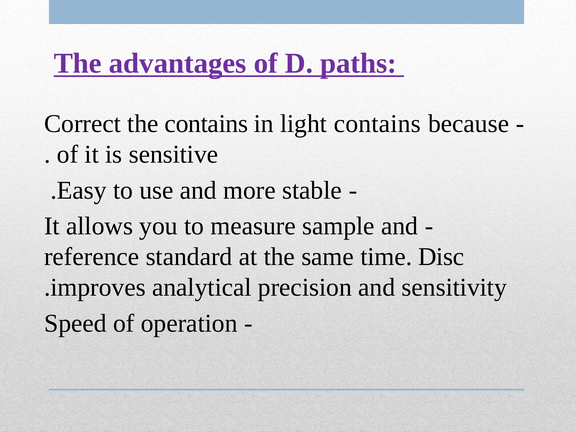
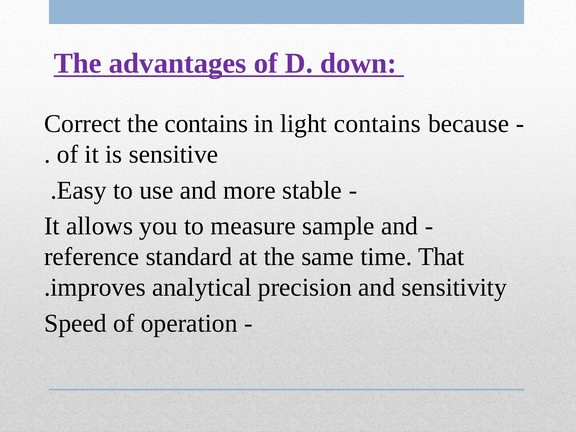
paths: paths -> down (358, 63)
Disc: Disc -> That (441, 257)
